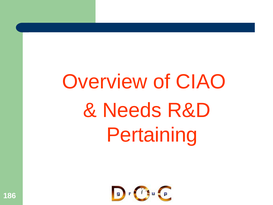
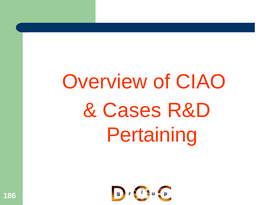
Needs: Needs -> Cases (132, 110)
